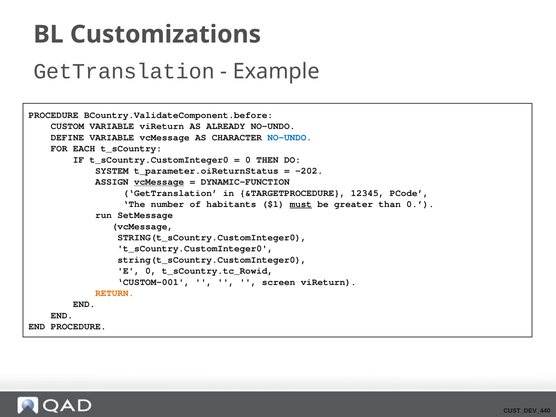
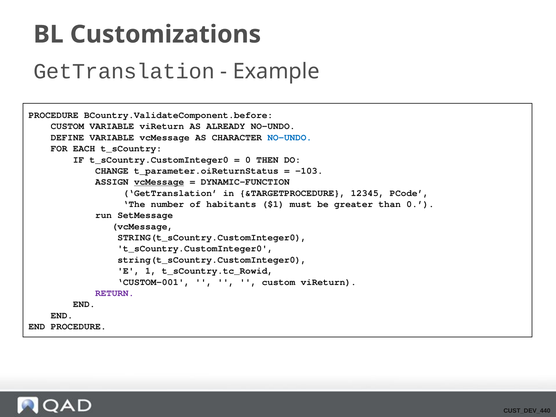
SYSTEM: SYSTEM -> CHANGE (112, 171)
-202: -202 -> -103 (309, 171)
must underline: present -> none (301, 204)
E 0: 0 -> 1 (151, 271)
screen: screen -> custom (279, 282)
RETURN colour: orange -> purple (115, 293)
